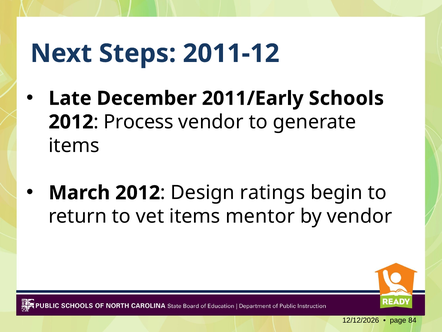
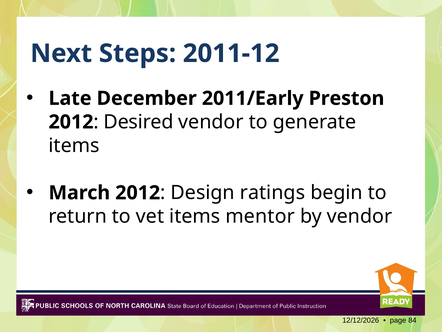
Schools: Schools -> Preston (347, 98)
Process: Process -> Desired (139, 122)
